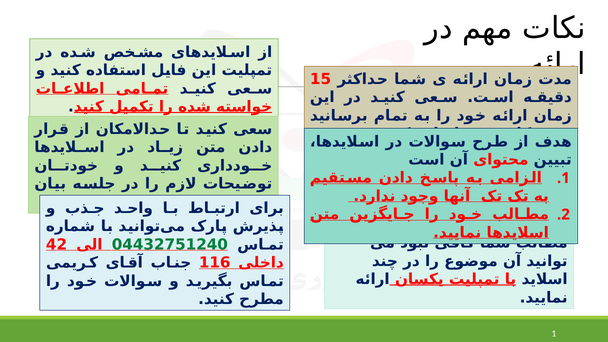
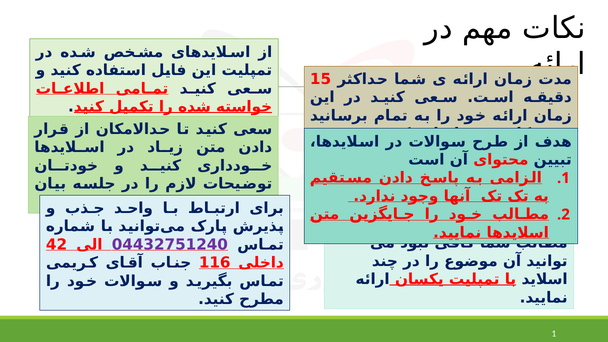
04432751240 colour: green -> purple (170, 245)
